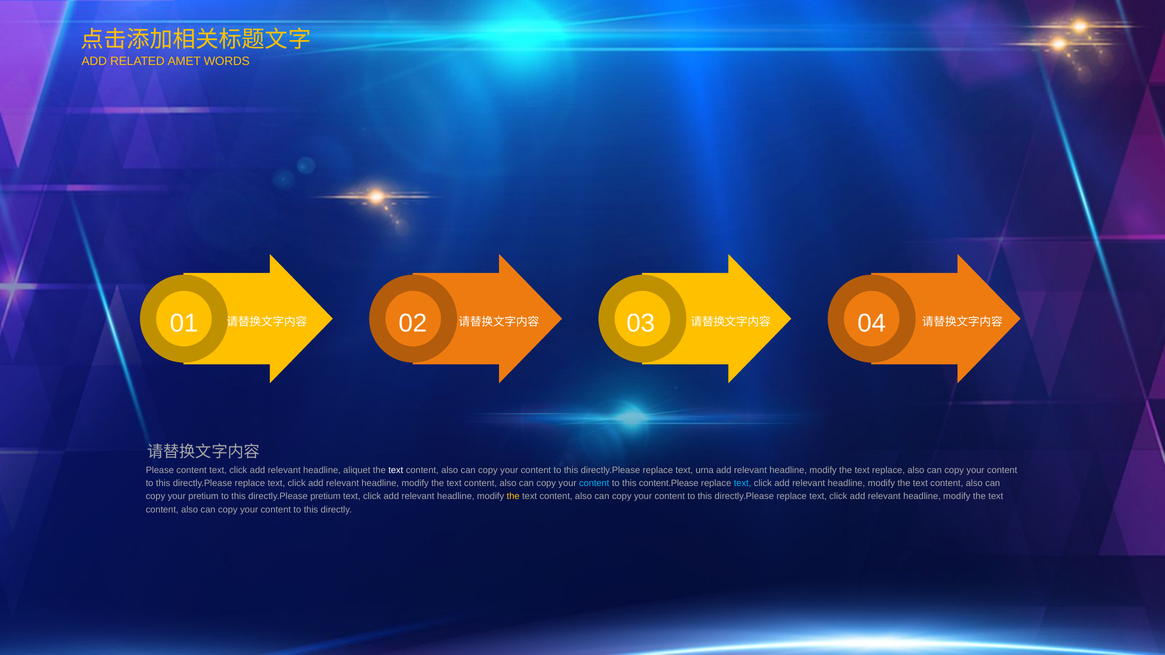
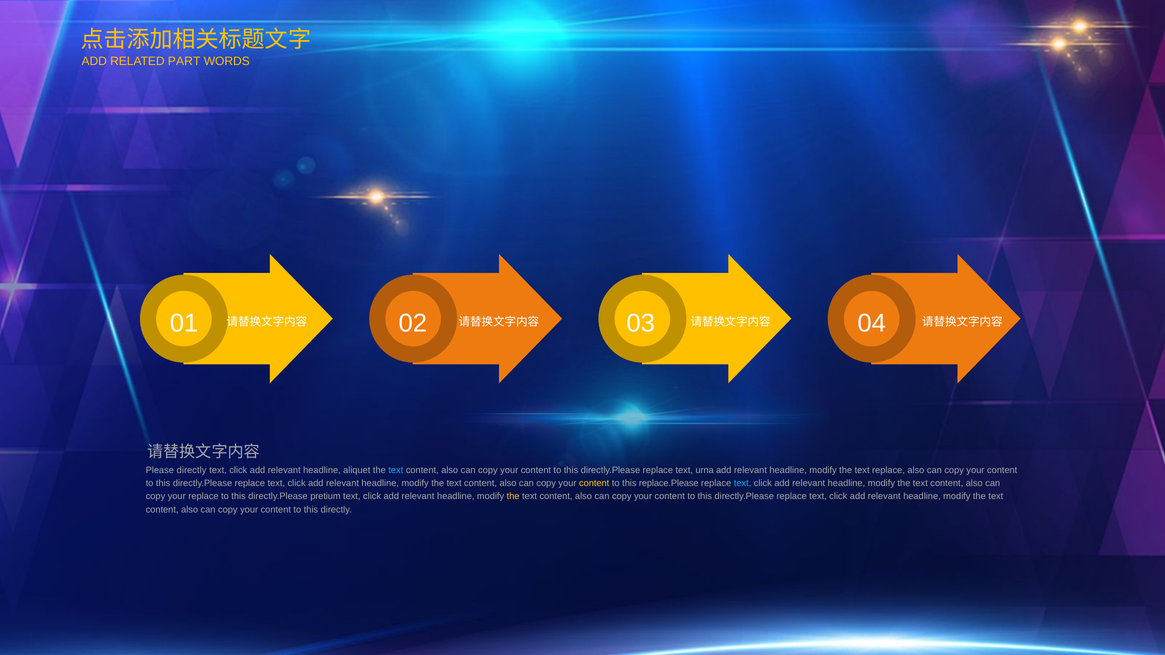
AMET: AMET -> PART (184, 61)
Please content: content -> directly (192, 470)
text colour: white -> light blue (396, 470)
content colour: light blue -> yellow (594, 483)
content.Please: content.Please -> replace.Please (669, 483)
your pretium: pretium -> replace (203, 497)
